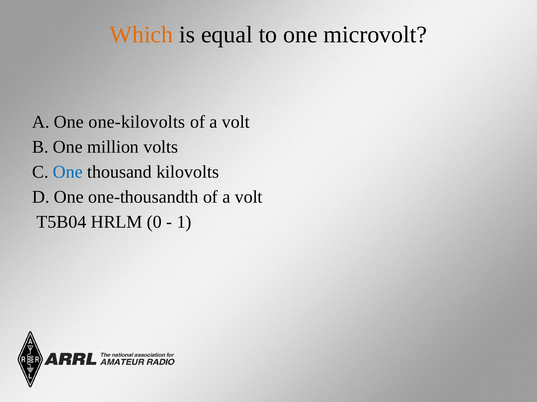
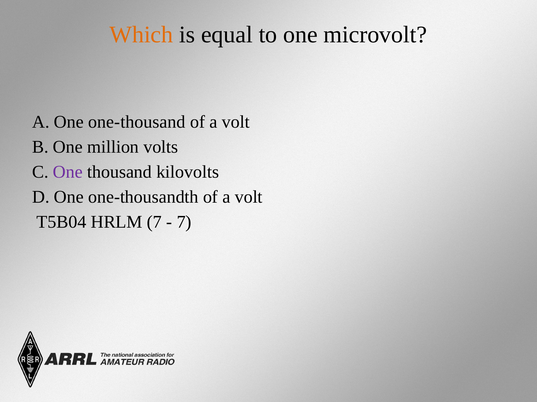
one-kilovolts: one-kilovolts -> one-thousand (137, 122)
One colour: blue -> purple (68, 172)
HRLM 0: 0 -> 7 (154, 222)
1: 1 -> 7 (184, 222)
